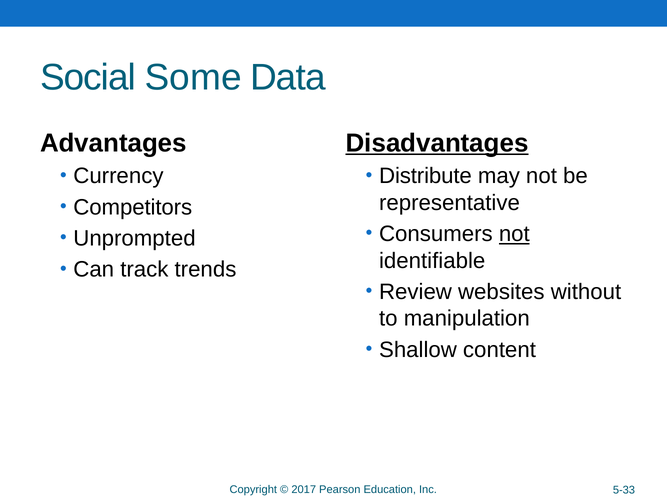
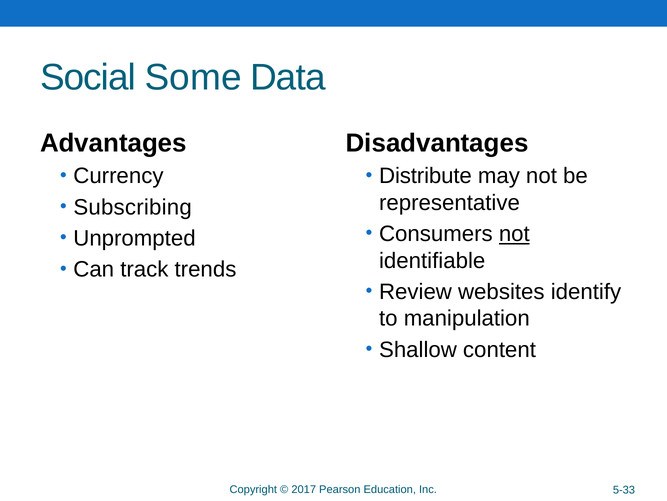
Disadvantages underline: present -> none (437, 143)
Competitors: Competitors -> Subscribing (133, 207)
without: without -> identify (586, 291)
